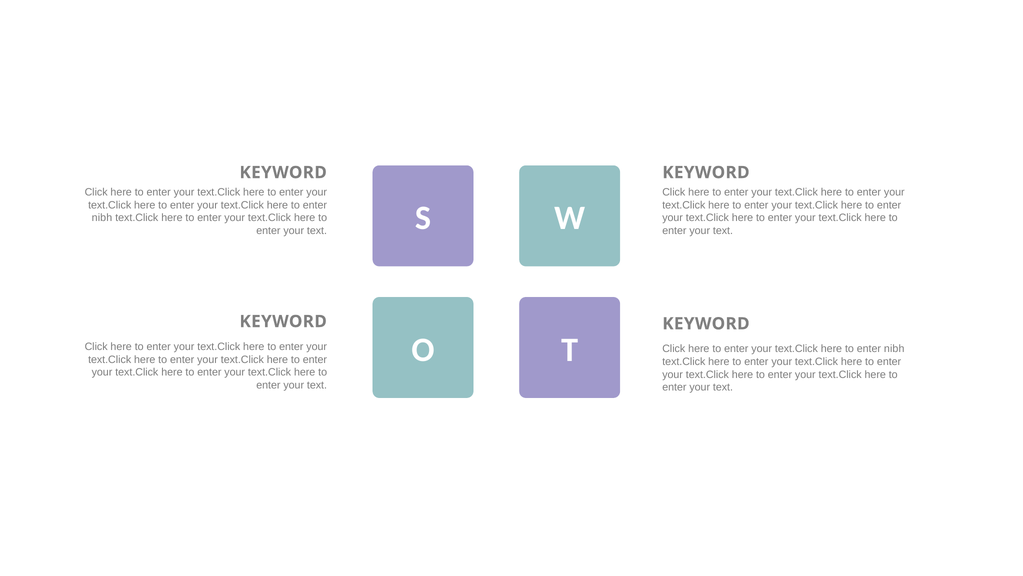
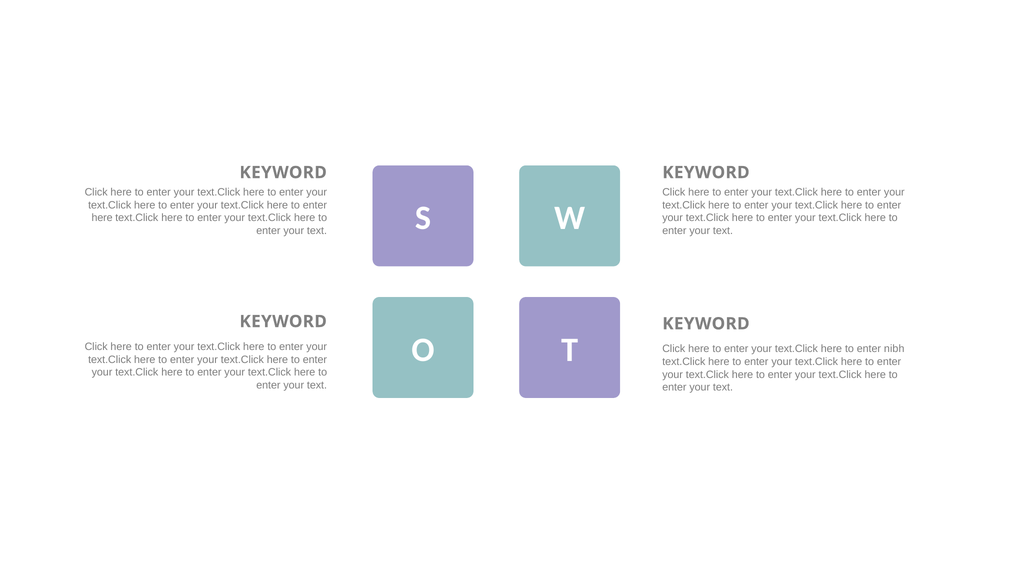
nibh: nibh -> here (102, 218)
